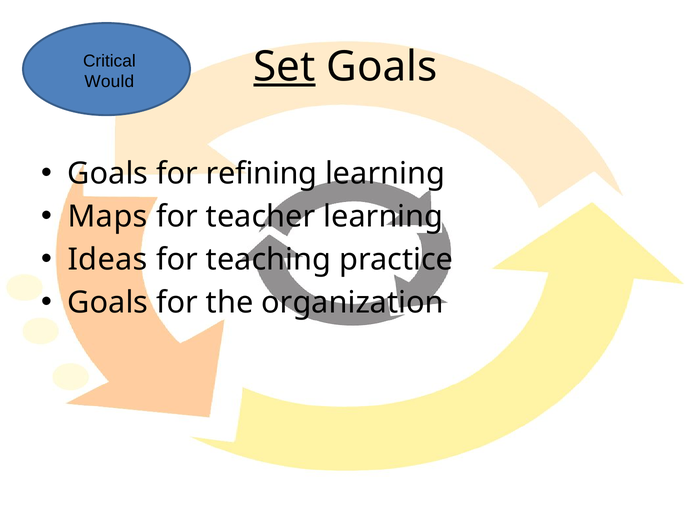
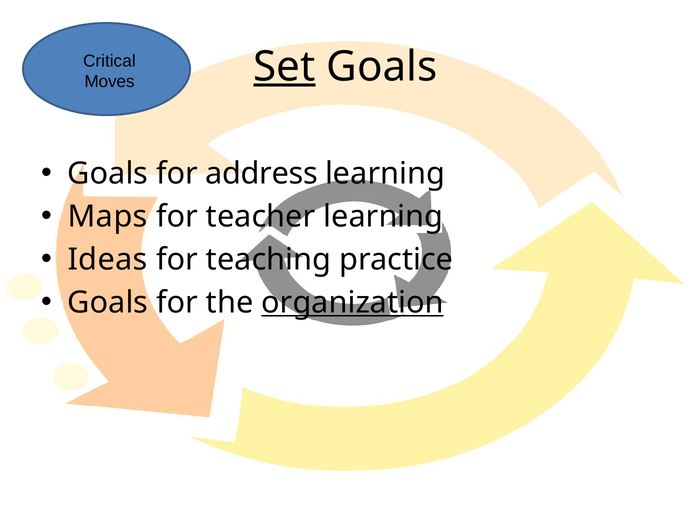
Would: Would -> Moves (109, 82)
refining: refining -> address (262, 174)
organization underline: none -> present (353, 303)
